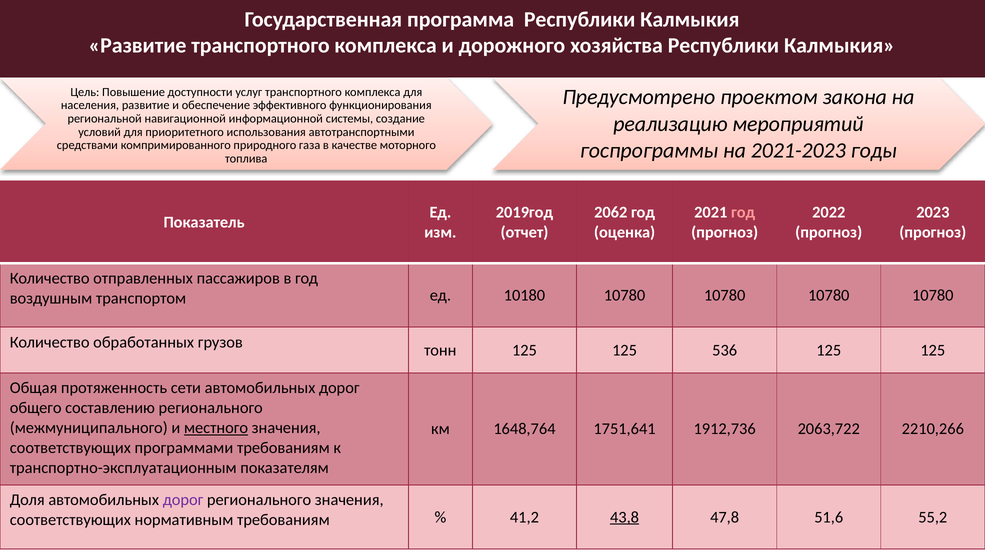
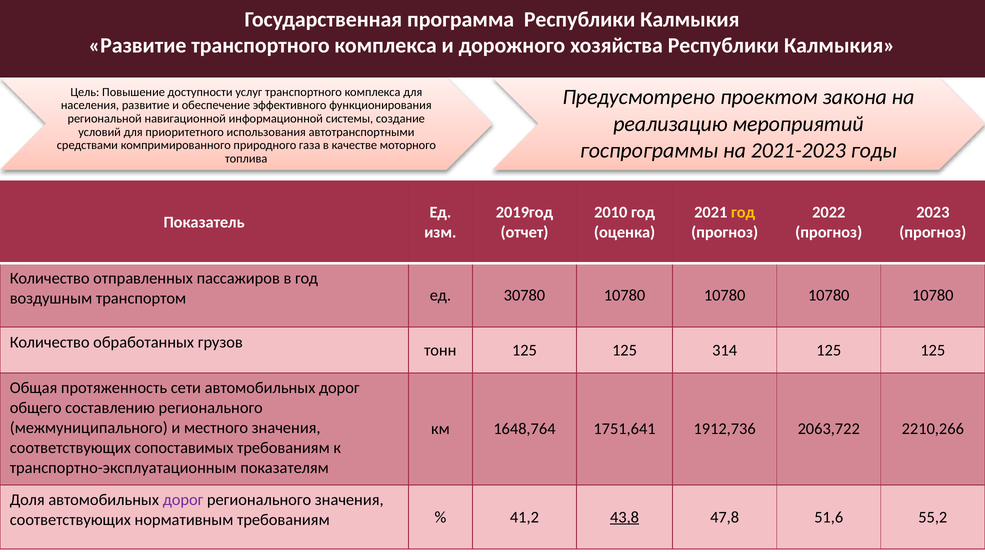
2062: 2062 -> 2010 (611, 212)
год colour: pink -> yellow (743, 212)
10180: 10180 -> 30780 (524, 295)
536: 536 -> 314 (725, 350)
местного underline: present -> none (216, 428)
программами: программами -> сопоставимых (184, 448)
